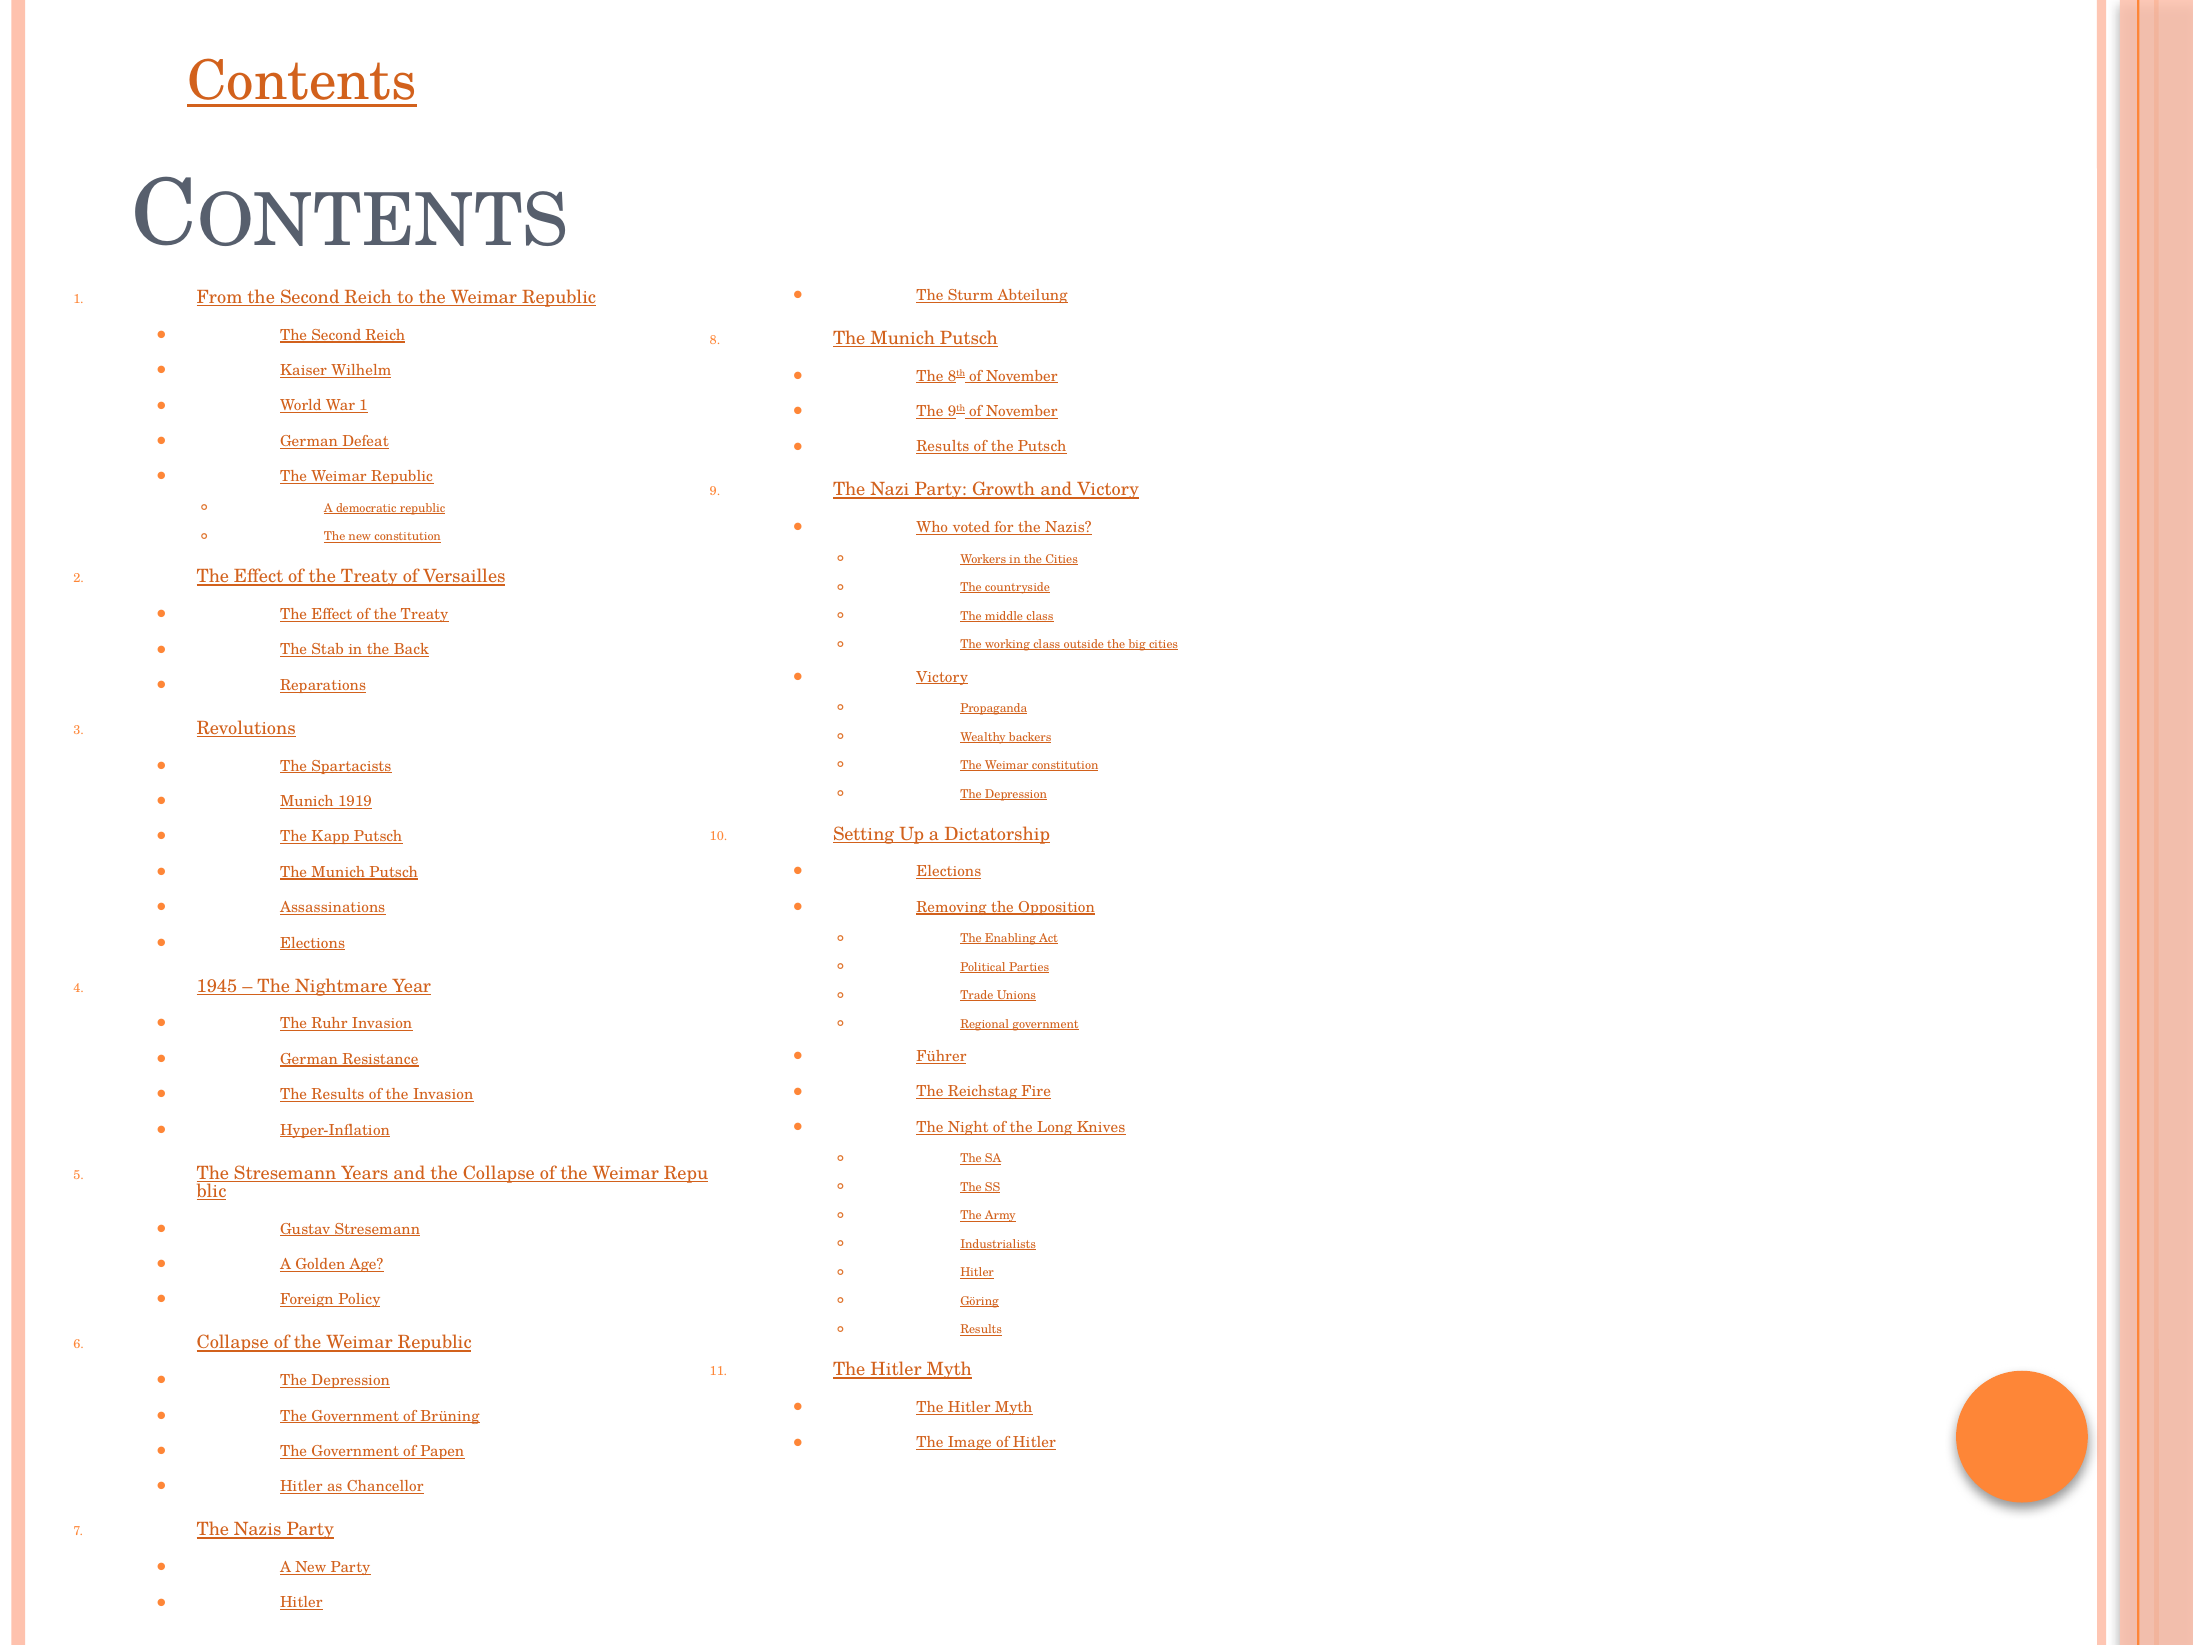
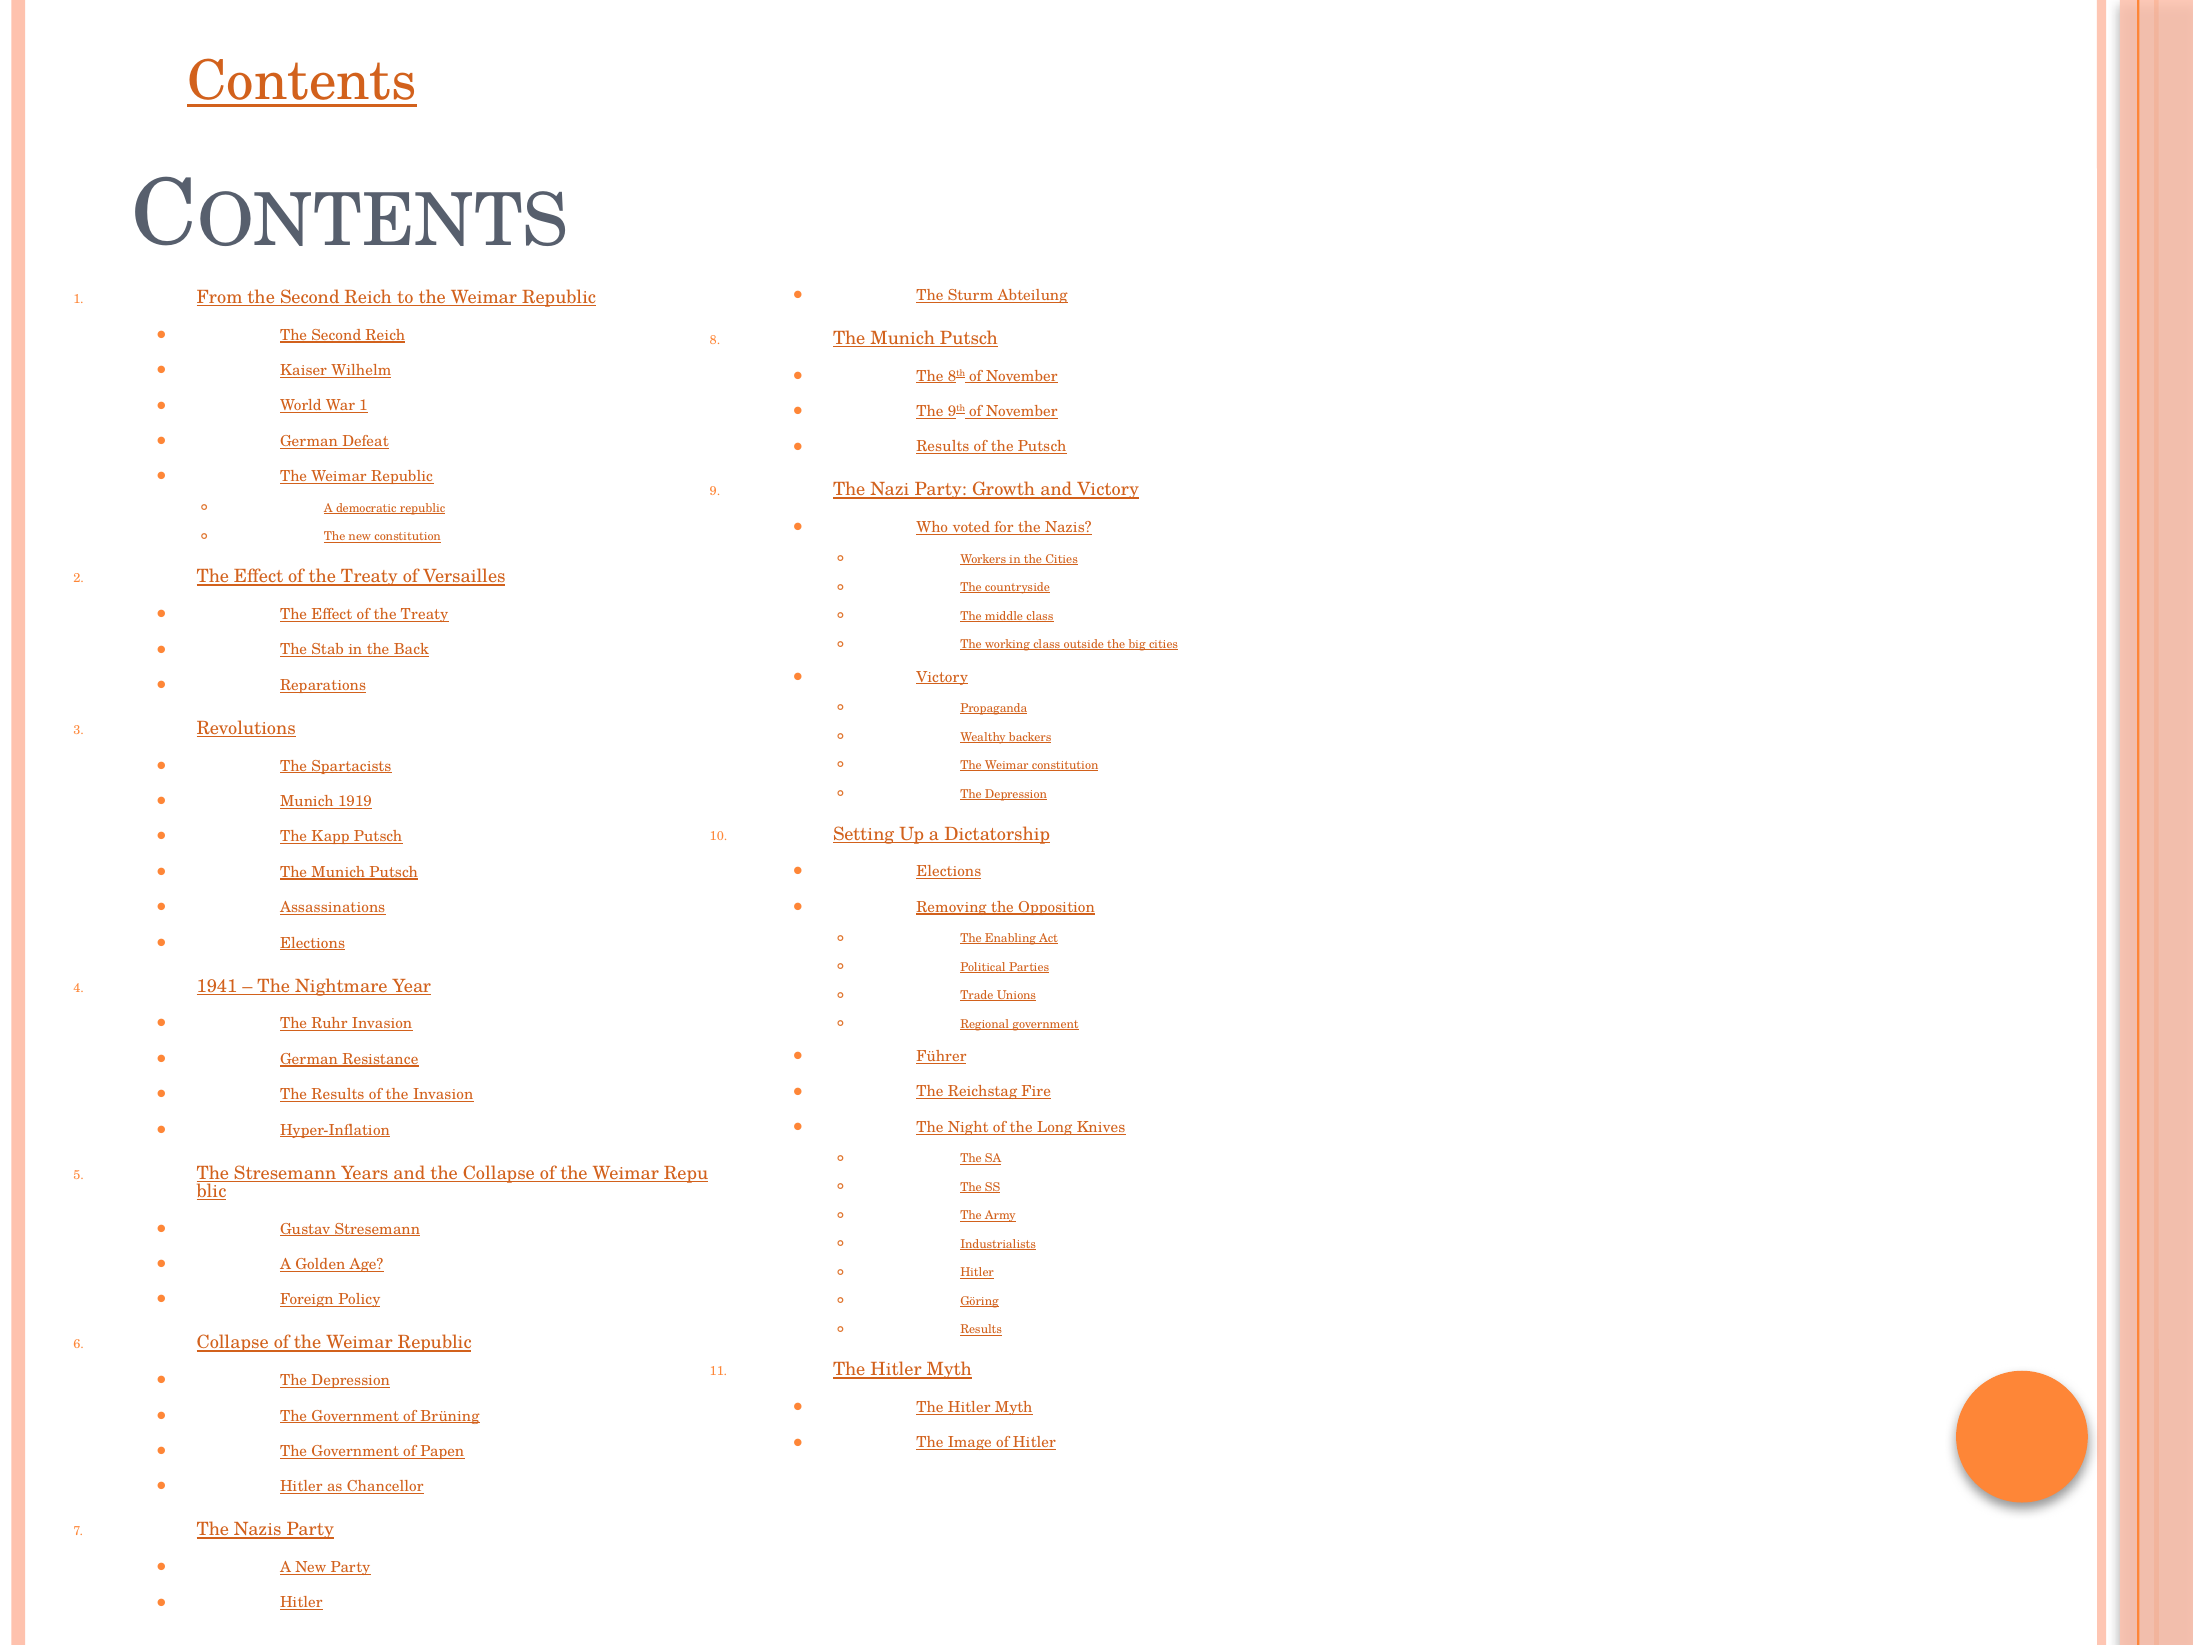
1945: 1945 -> 1941 (217, 986)
